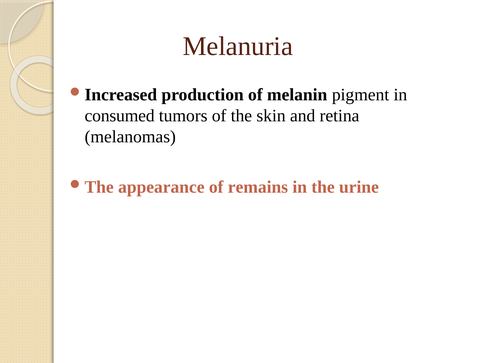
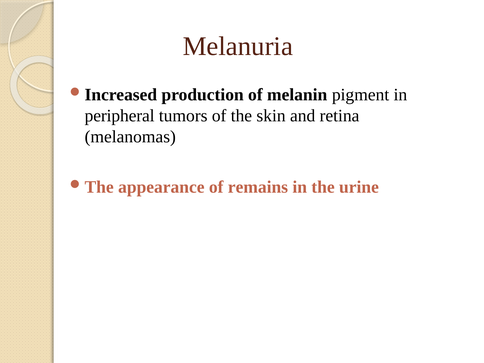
consumed: consumed -> peripheral (120, 116)
